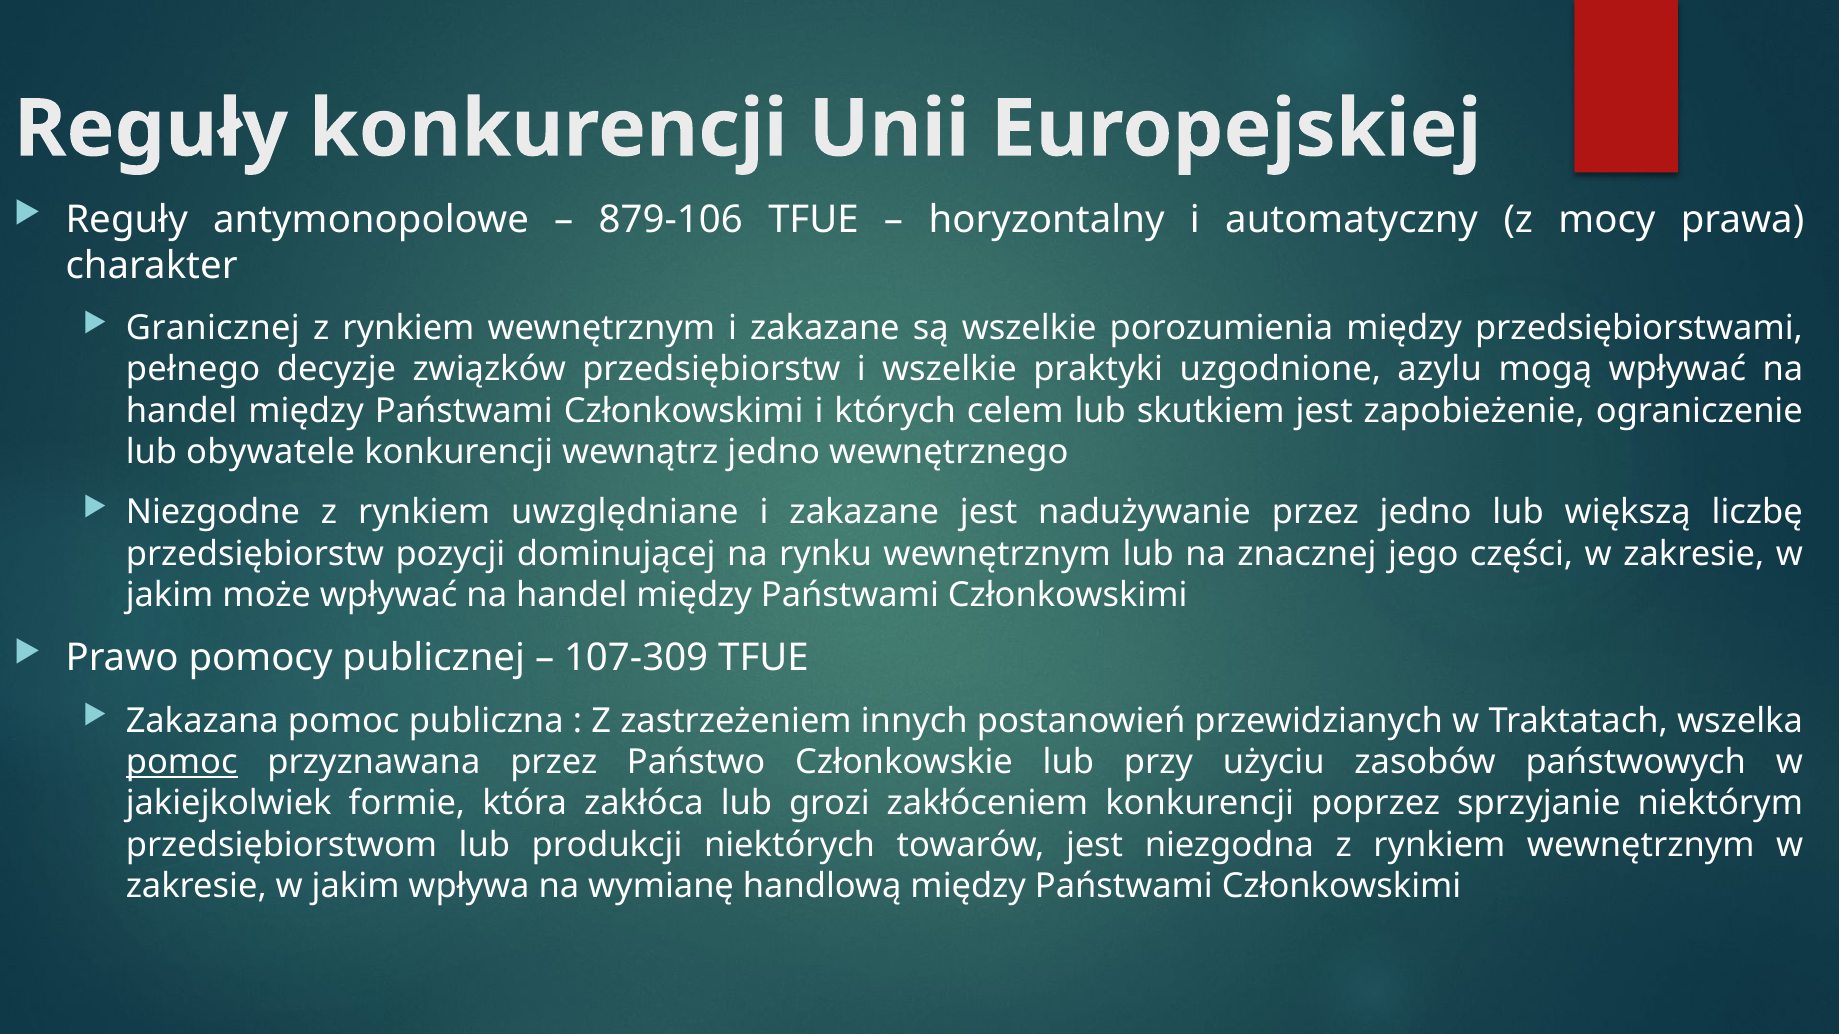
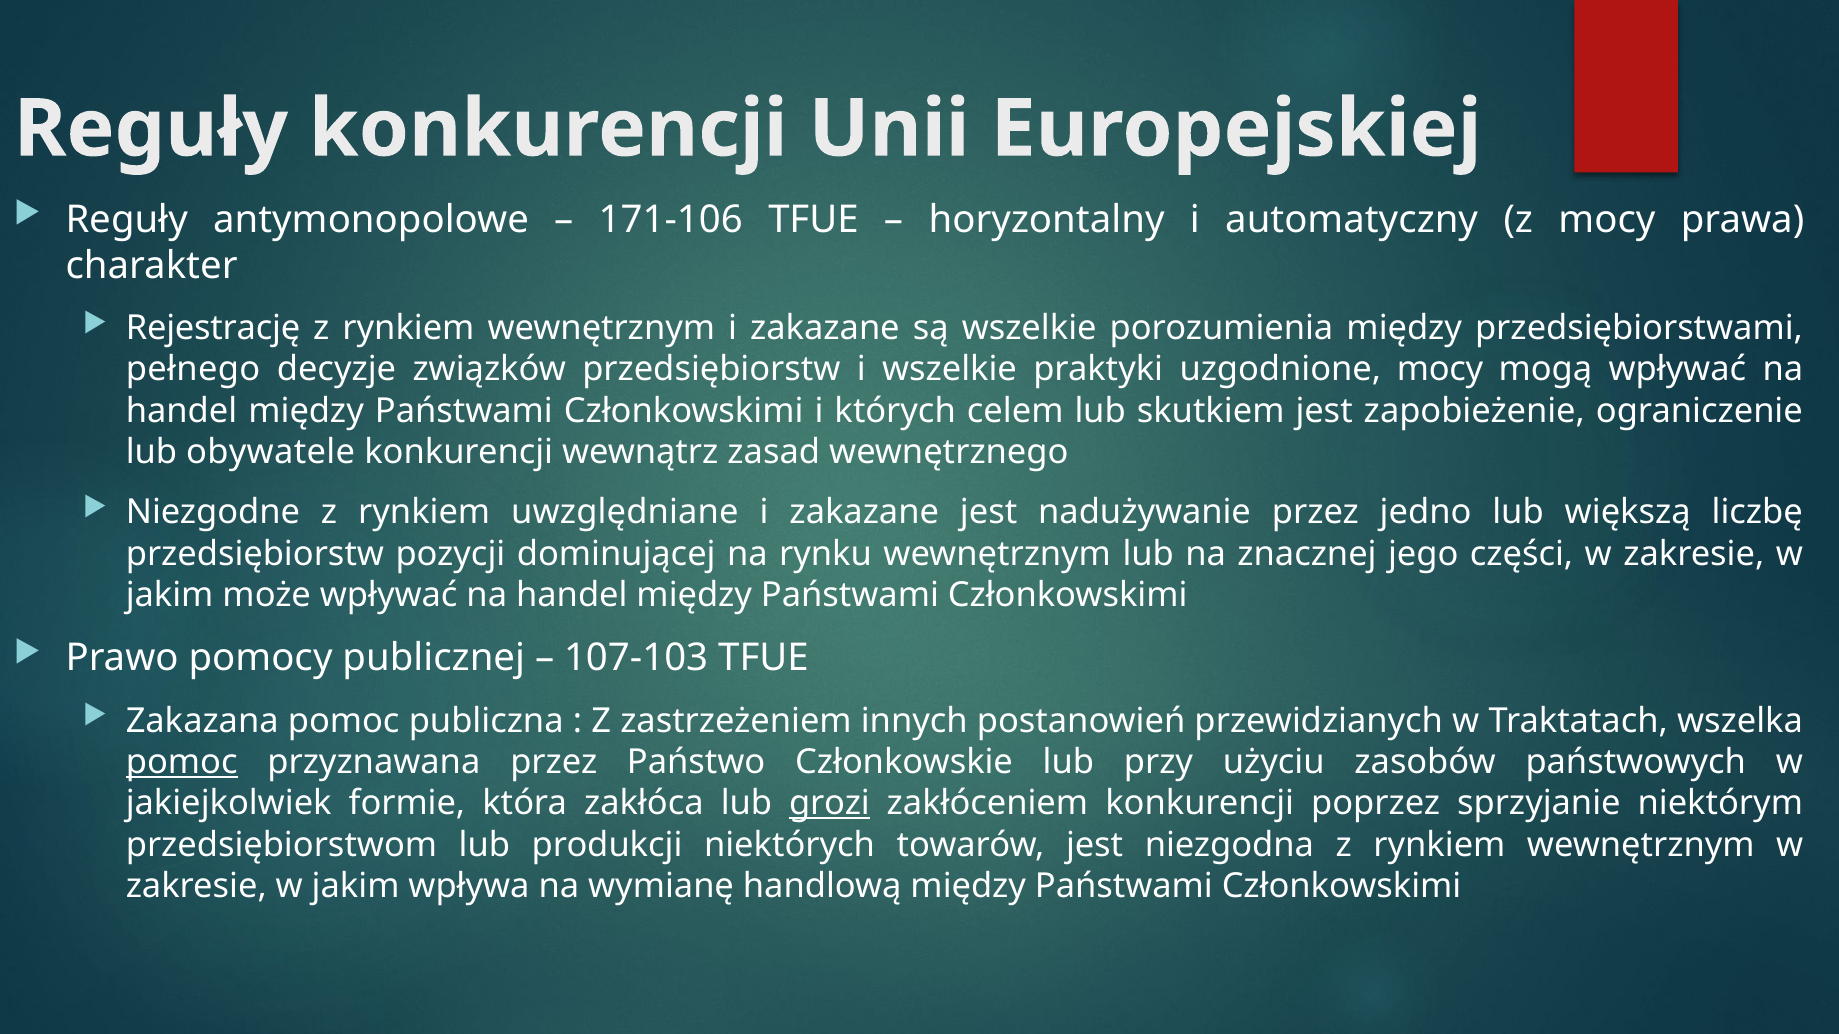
879-106: 879-106 -> 171-106 (671, 219)
Granicznej: Granicznej -> Rejestrację (213, 328)
uzgodnione azylu: azylu -> mocy (1440, 369)
wewnątrz jedno: jedno -> zasad (774, 452)
107-309: 107-309 -> 107-103 (636, 659)
grozi underline: none -> present (829, 804)
